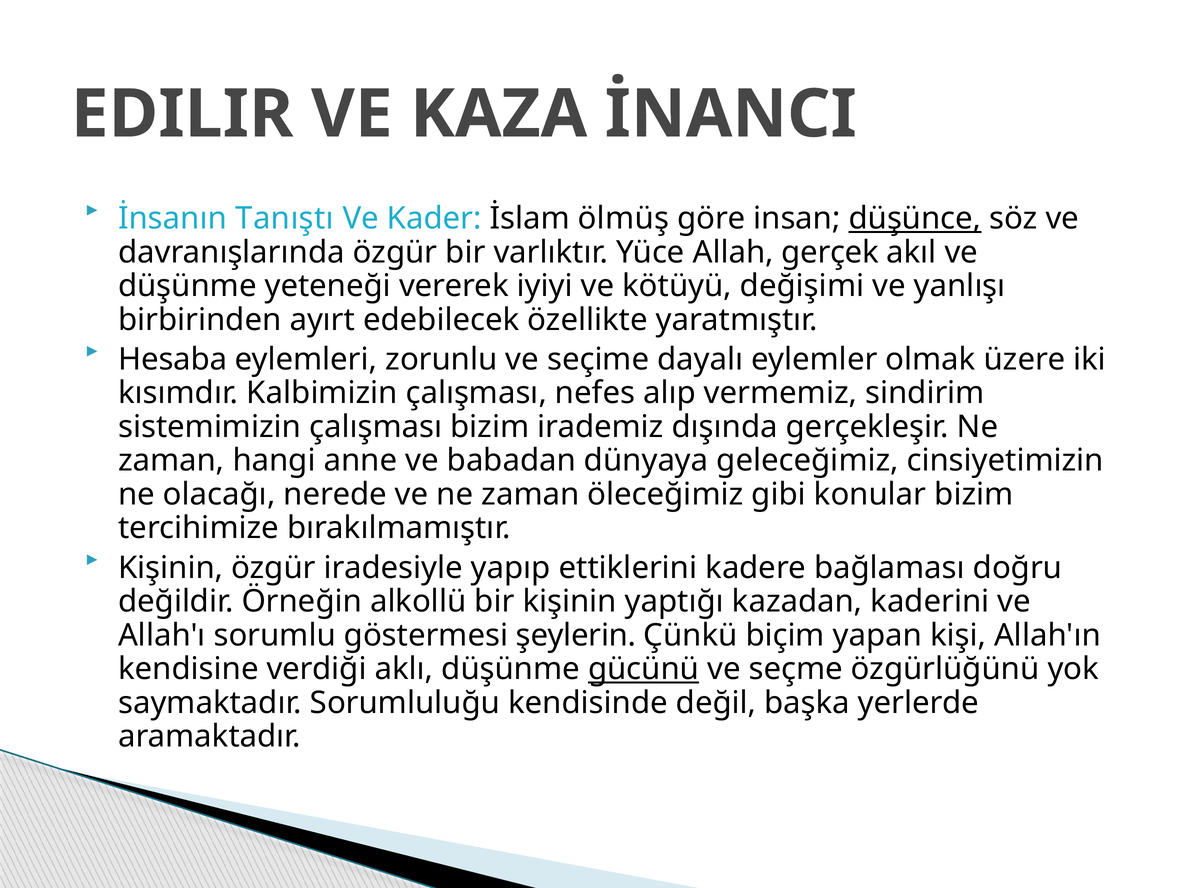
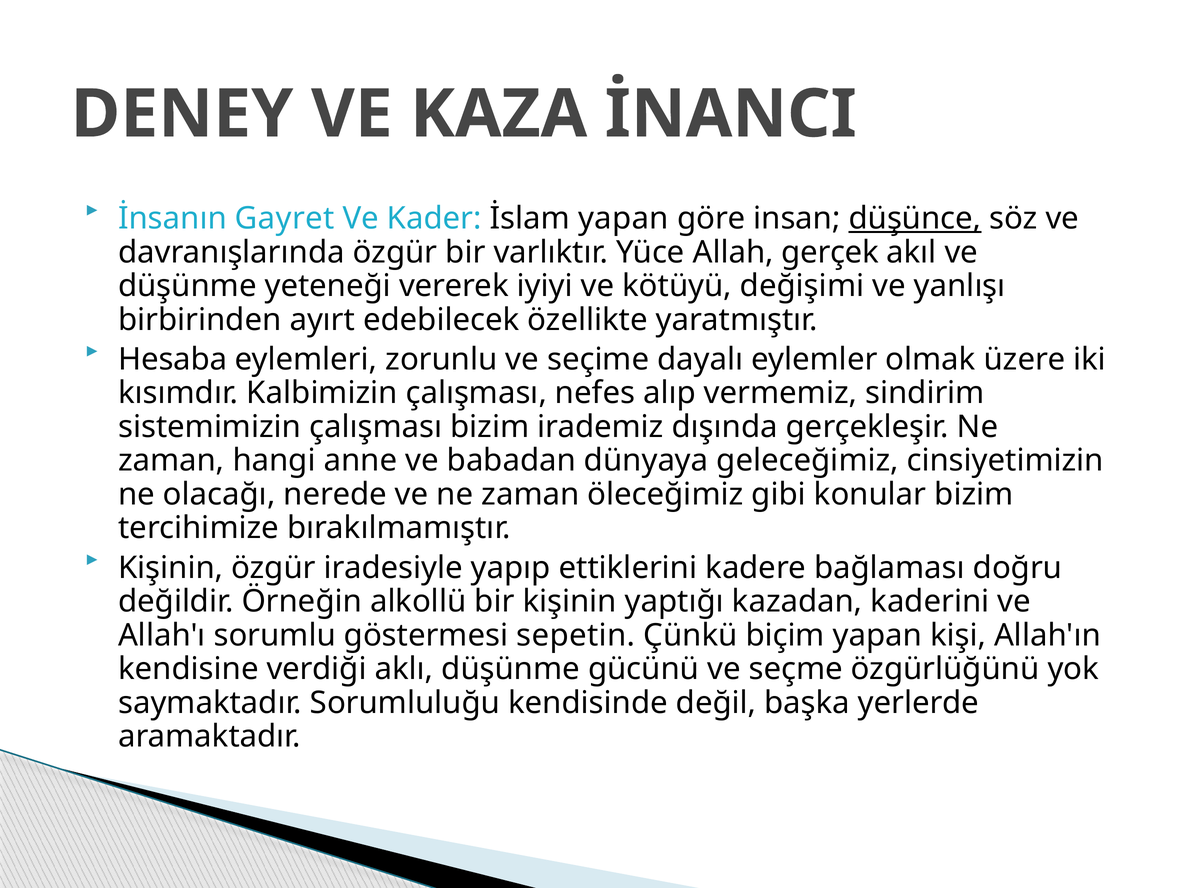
EDILIR: EDILIR -> DENEY (182, 114)
Tanıştı: Tanıştı -> Gayret (285, 219)
İslam ölmüş: ölmüş -> yapan (623, 219)
şeylerin: şeylerin -> sepetin (576, 635)
gücünü underline: present -> none (644, 669)
